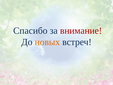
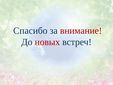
новых colour: orange -> red (47, 42)
